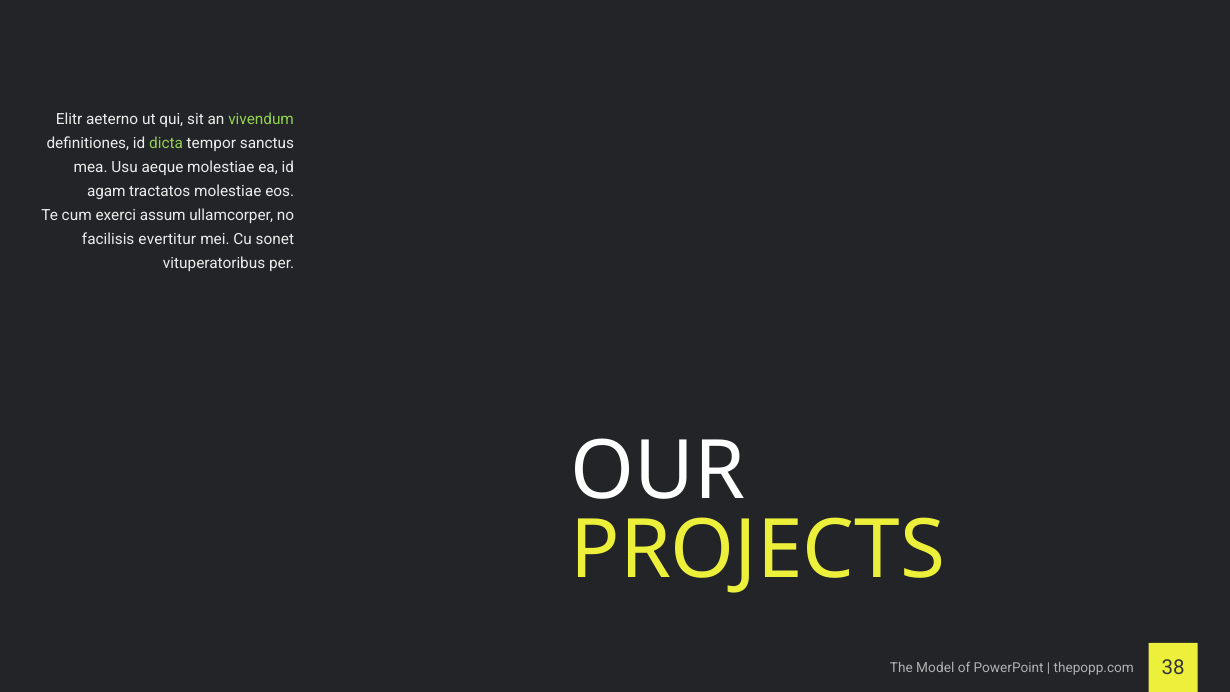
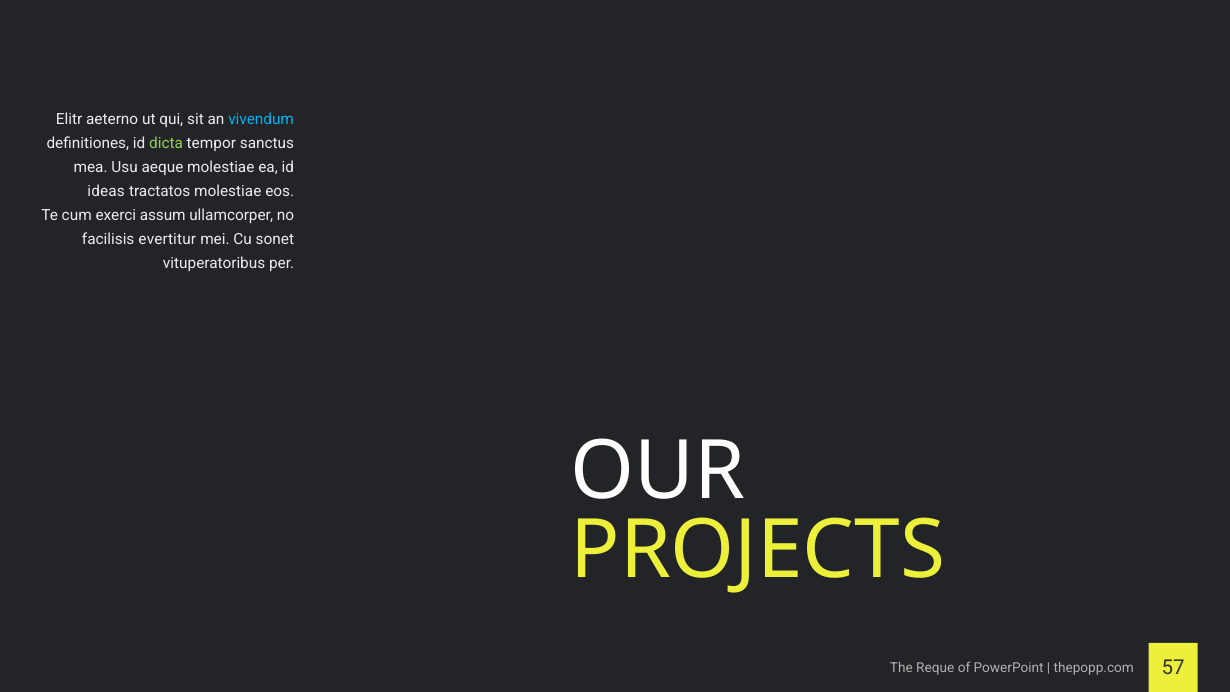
vivendum colour: light green -> light blue (261, 119)
agam: agam -> ideas (106, 191)
Model: Model -> Reque (935, 667)
38: 38 -> 57 (1173, 668)
